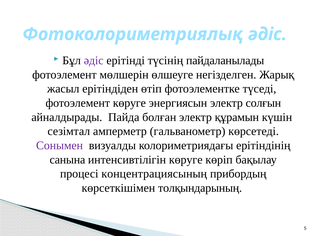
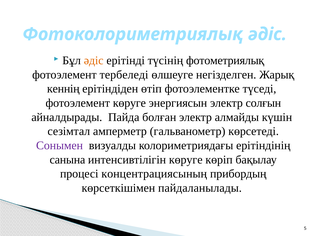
әдіс colour: purple -> orange (94, 60)
пайдаланылады: пайдаланылады -> фотометриялық (225, 60)
мөлшерін: мөлшерін -> тербеледі (124, 74)
жасыл: жасыл -> кеннің (63, 89)
құрамын: құрамын -> алмайды (237, 117)
толқындарының: толқындарының -> пайдаланылады (200, 188)
